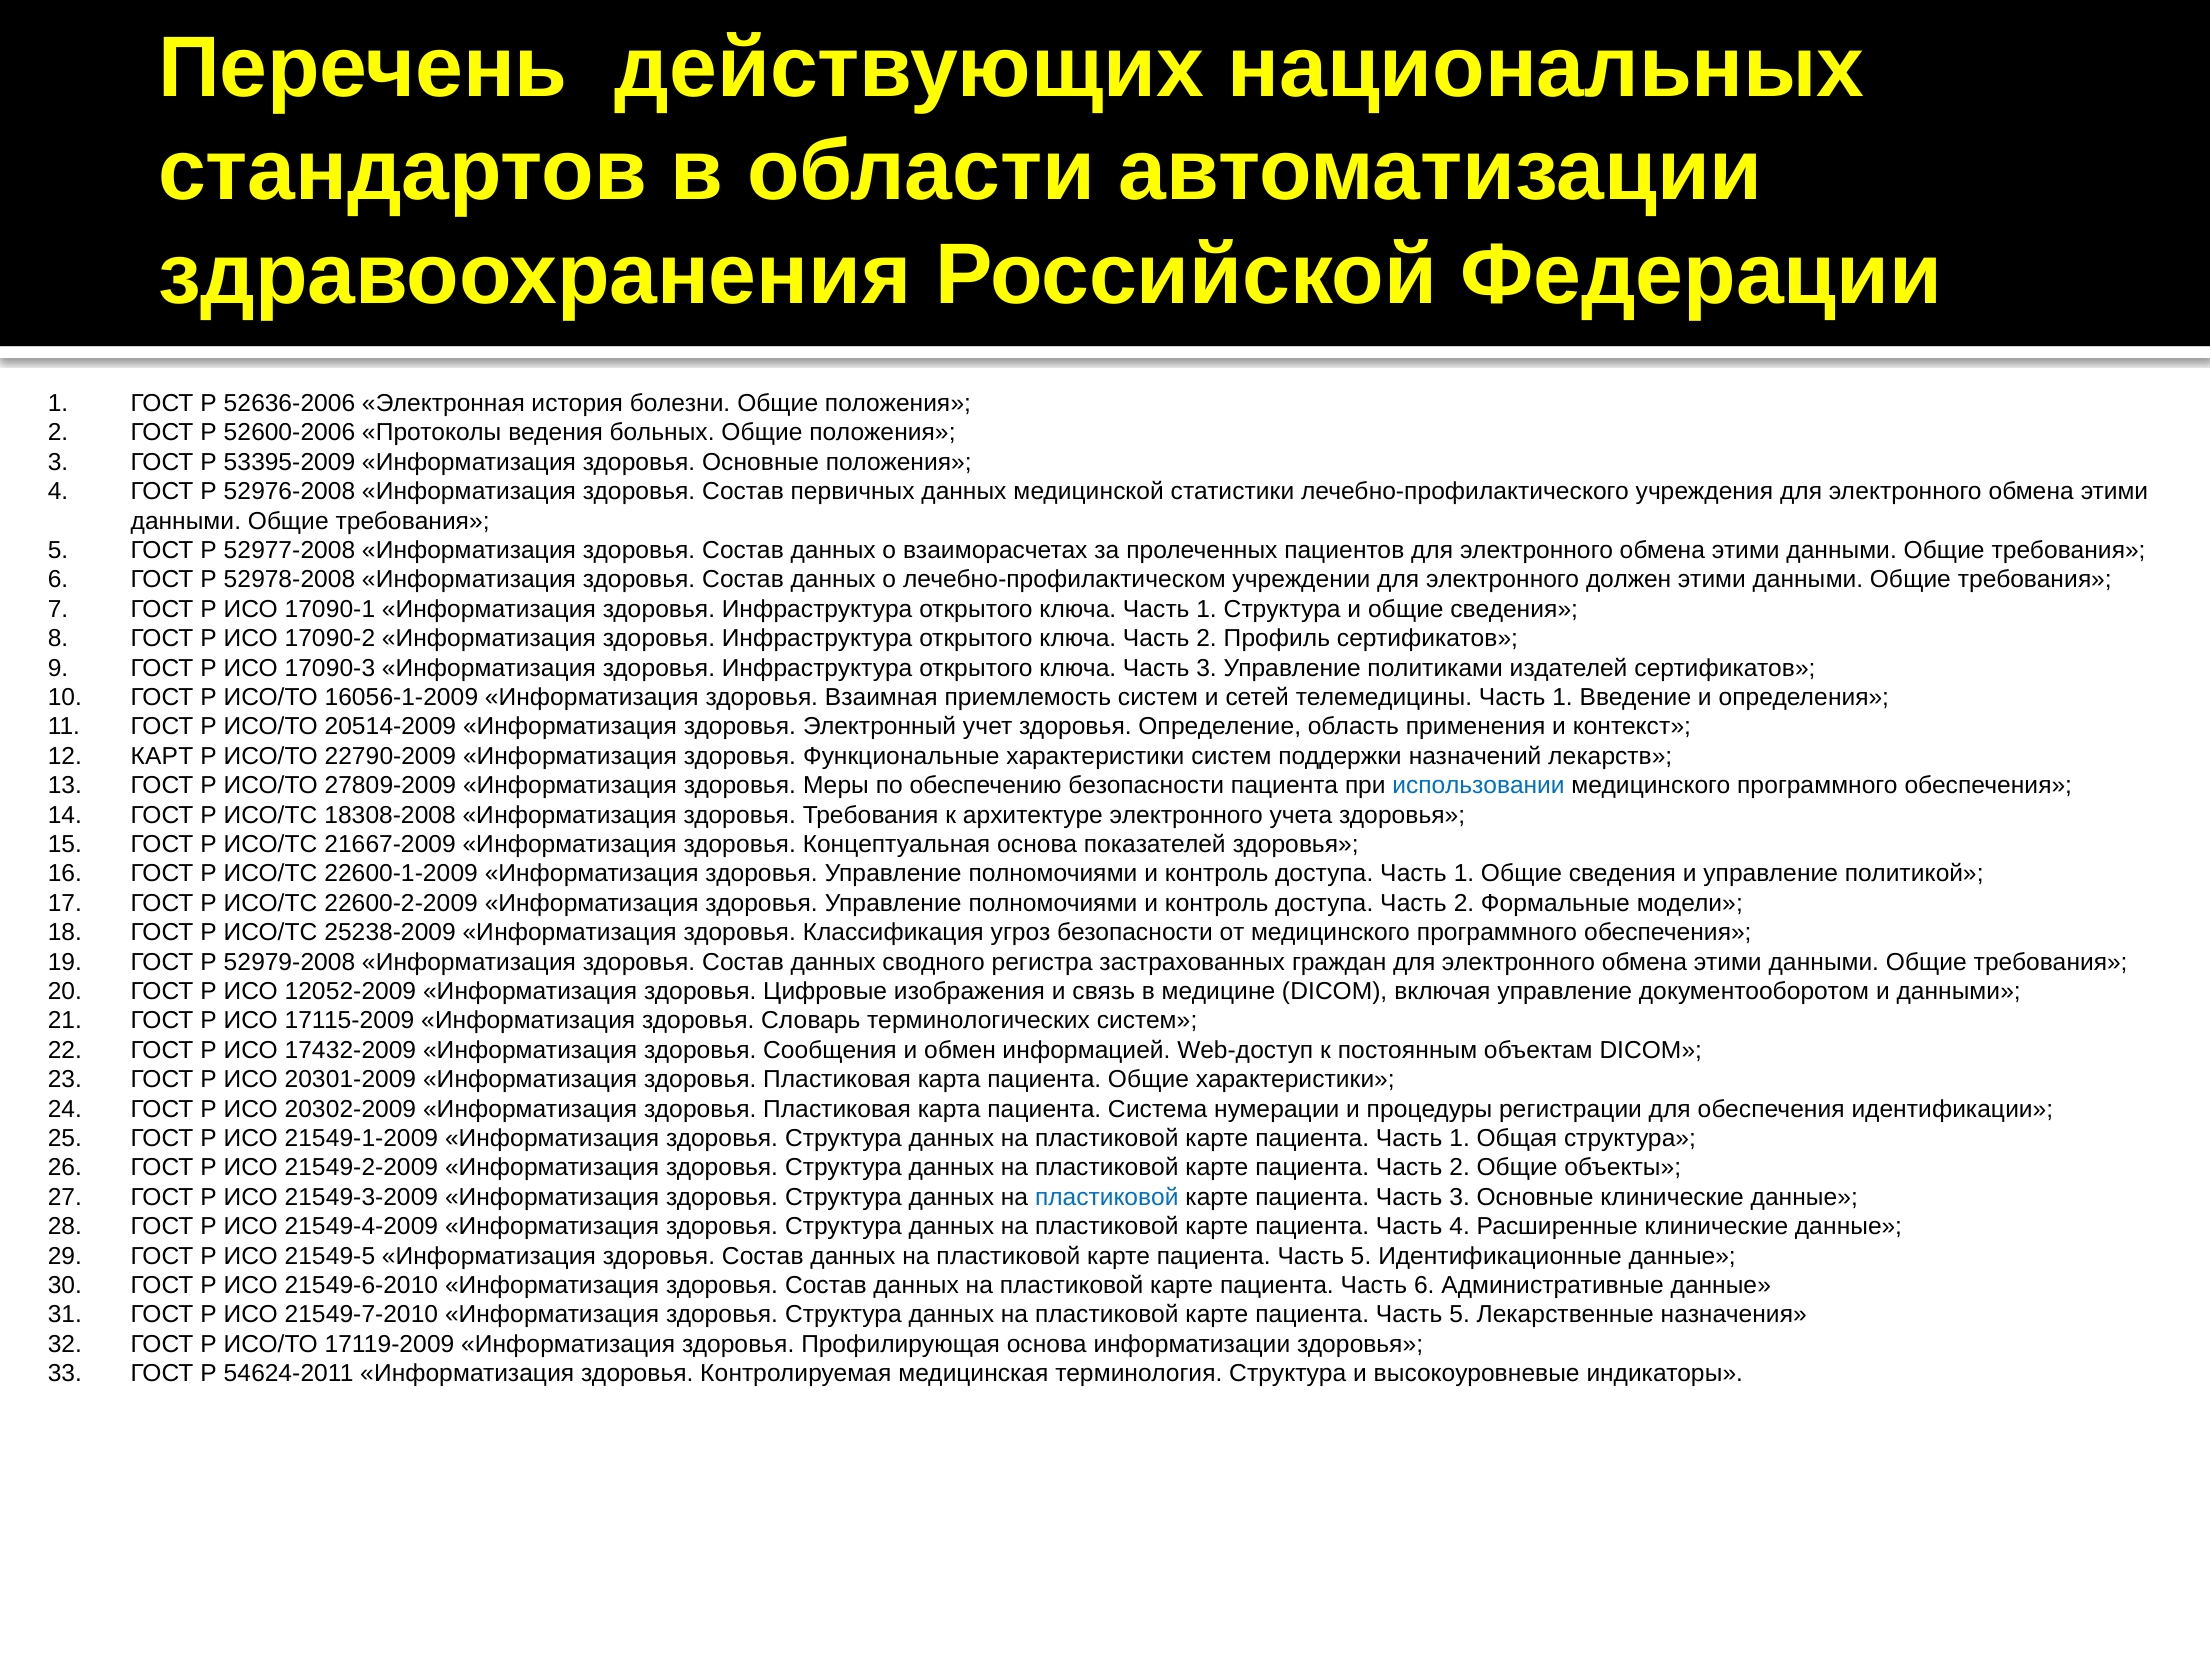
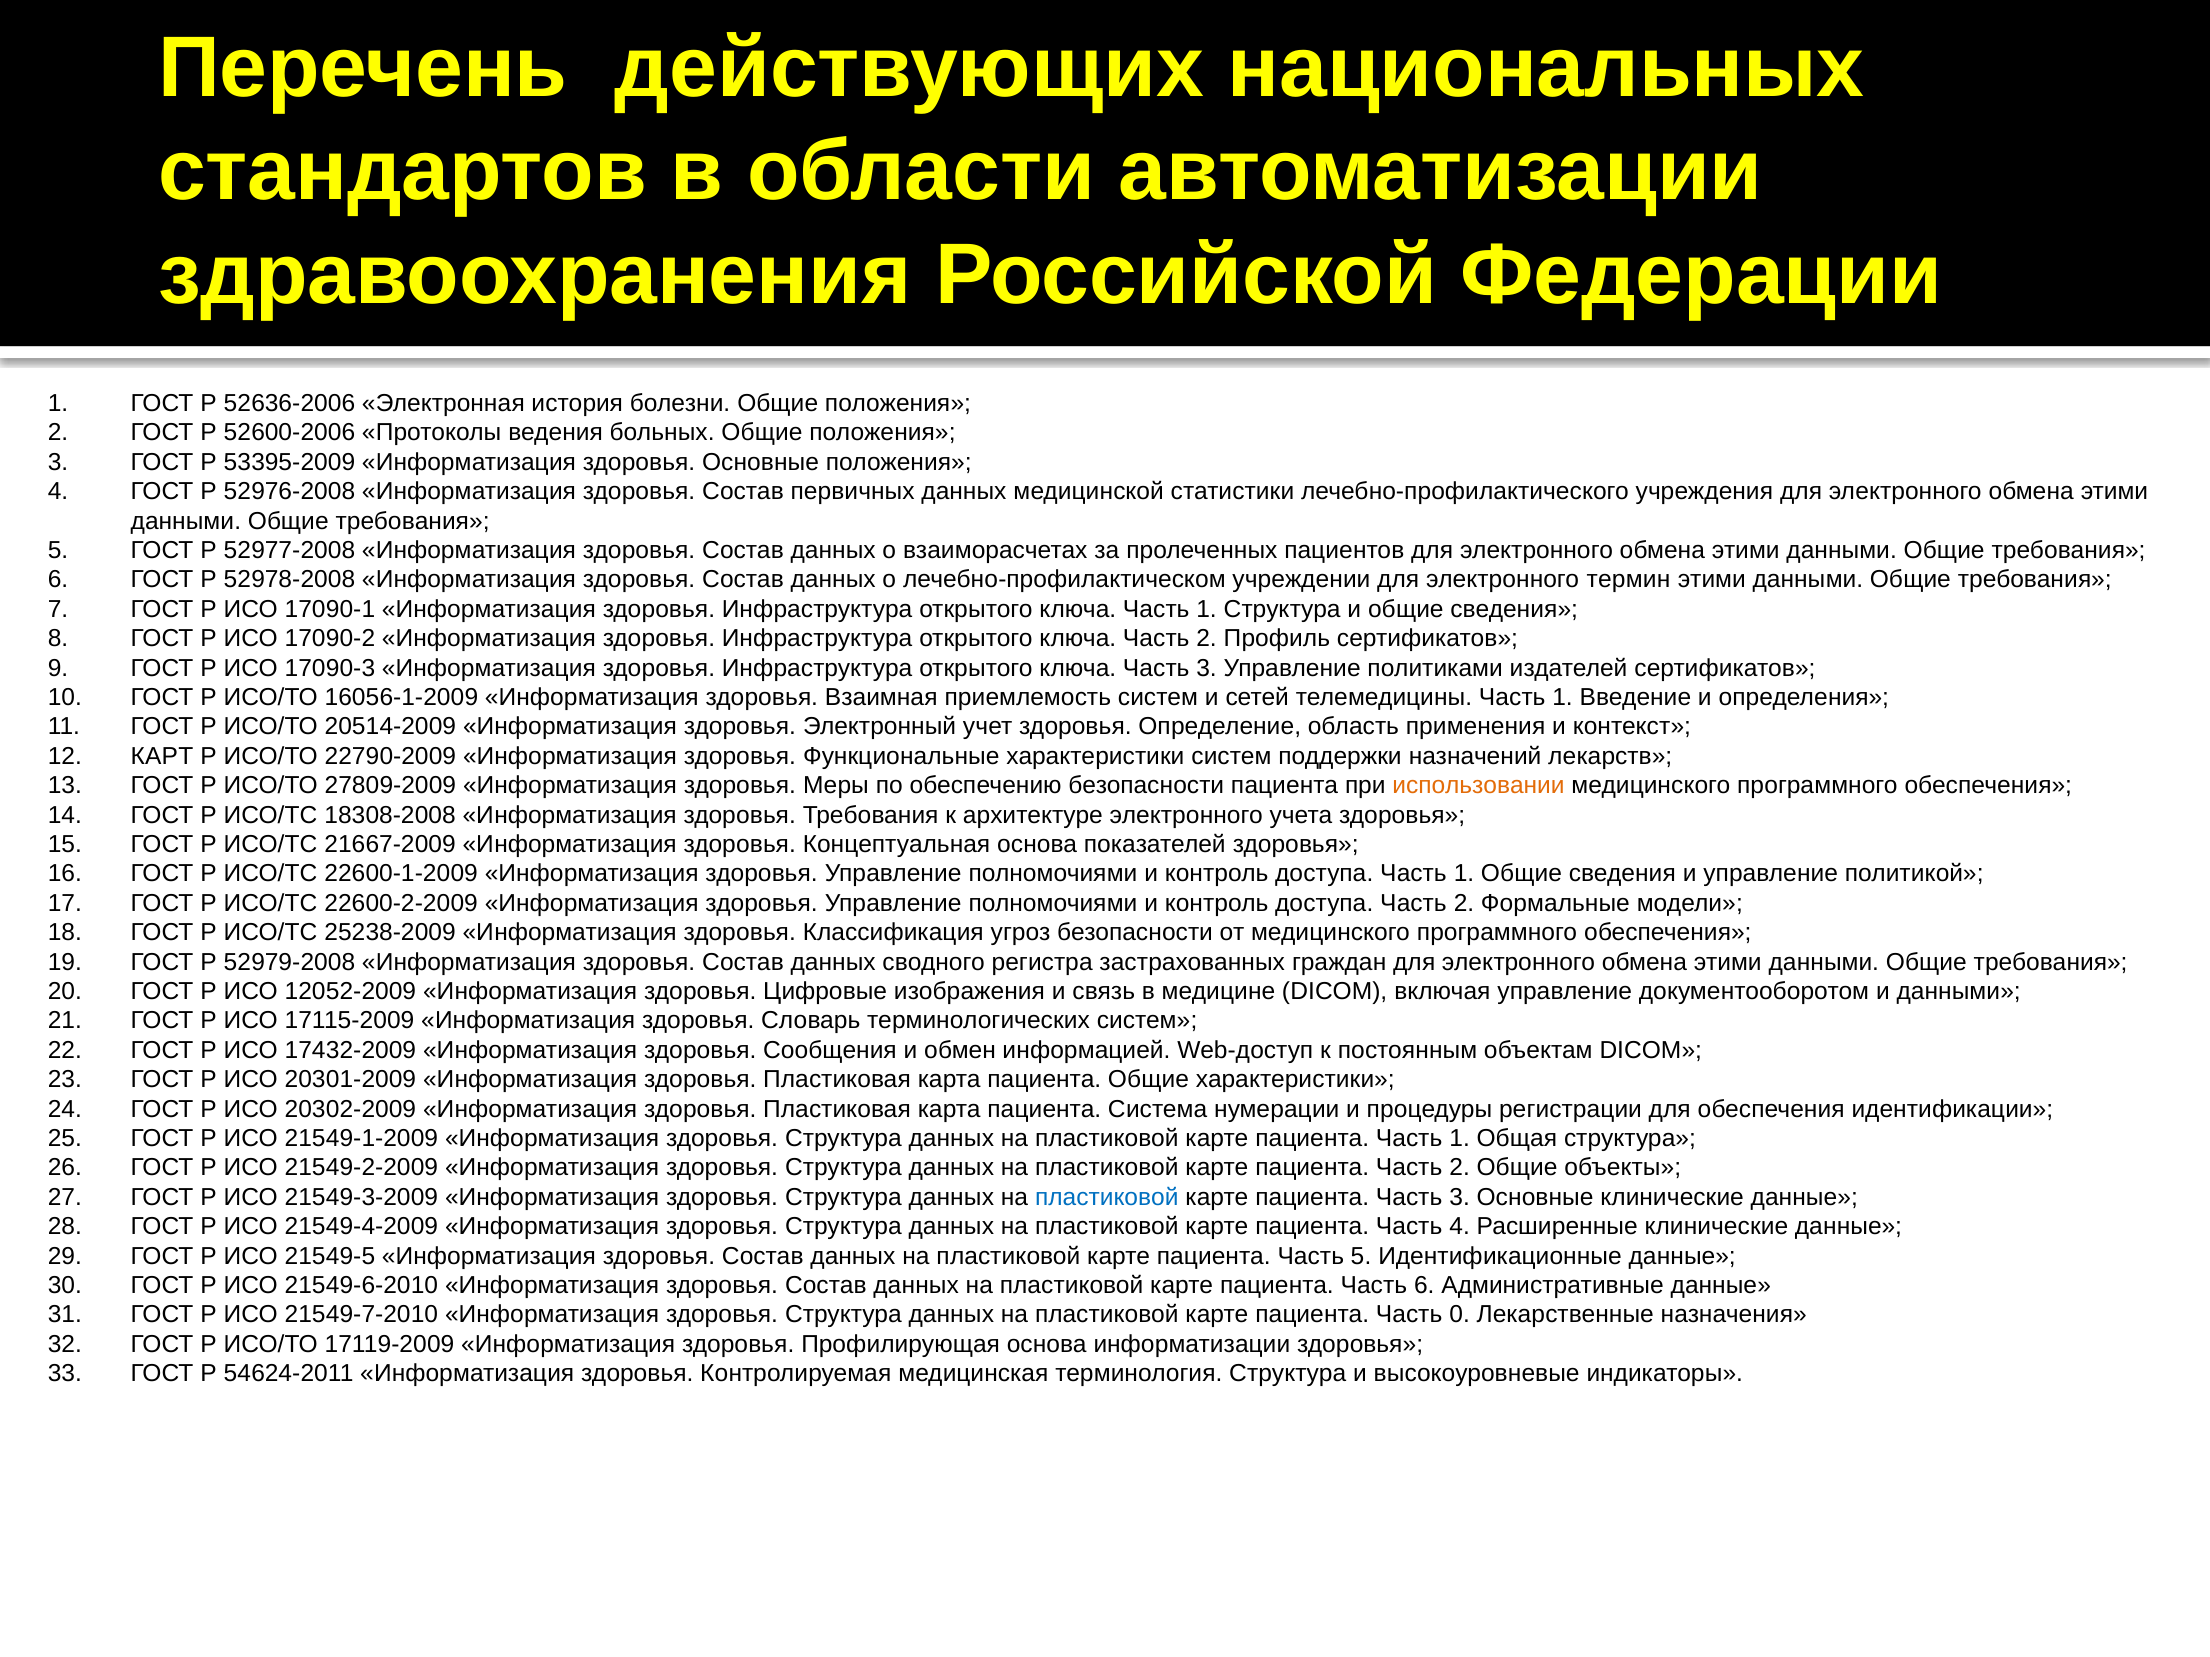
должен: должен -> термин (1628, 580)
использовании colour: blue -> orange (1478, 786)
5: 5 -> 0 (1460, 1315)
